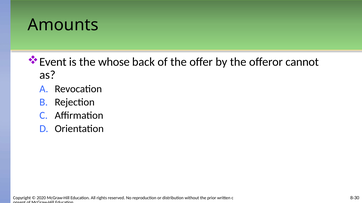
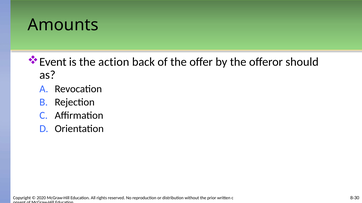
whose: whose -> action (114, 62)
cannot: cannot -> should (302, 62)
